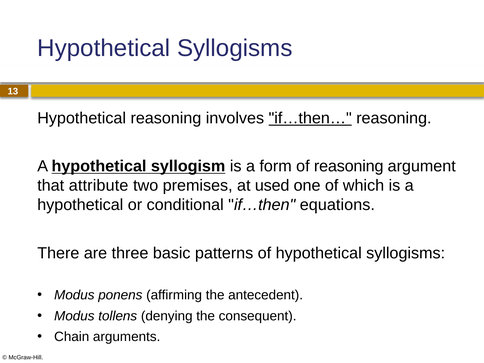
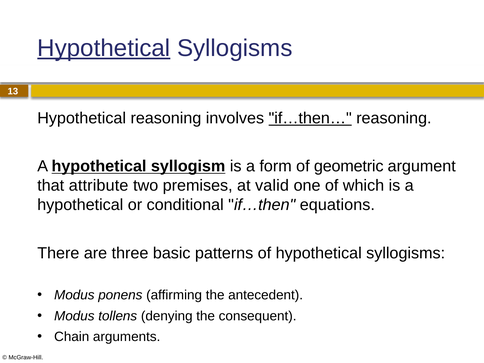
Hypothetical underline: none -> present (104, 48)
of reasoning: reasoning -> geometric (349, 166)
used: used -> valid (272, 186)
